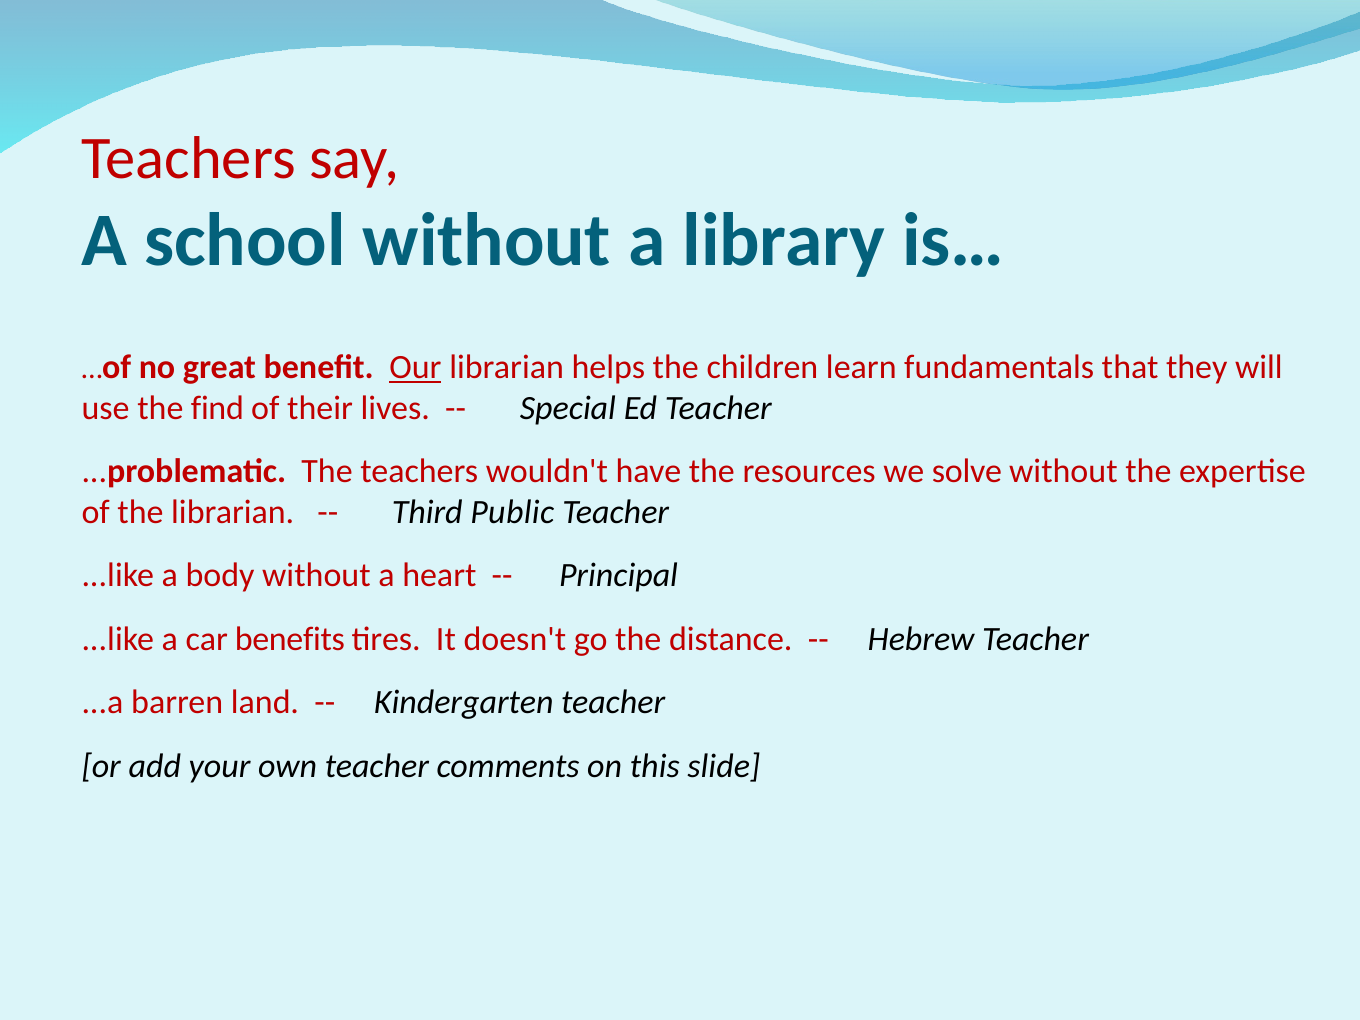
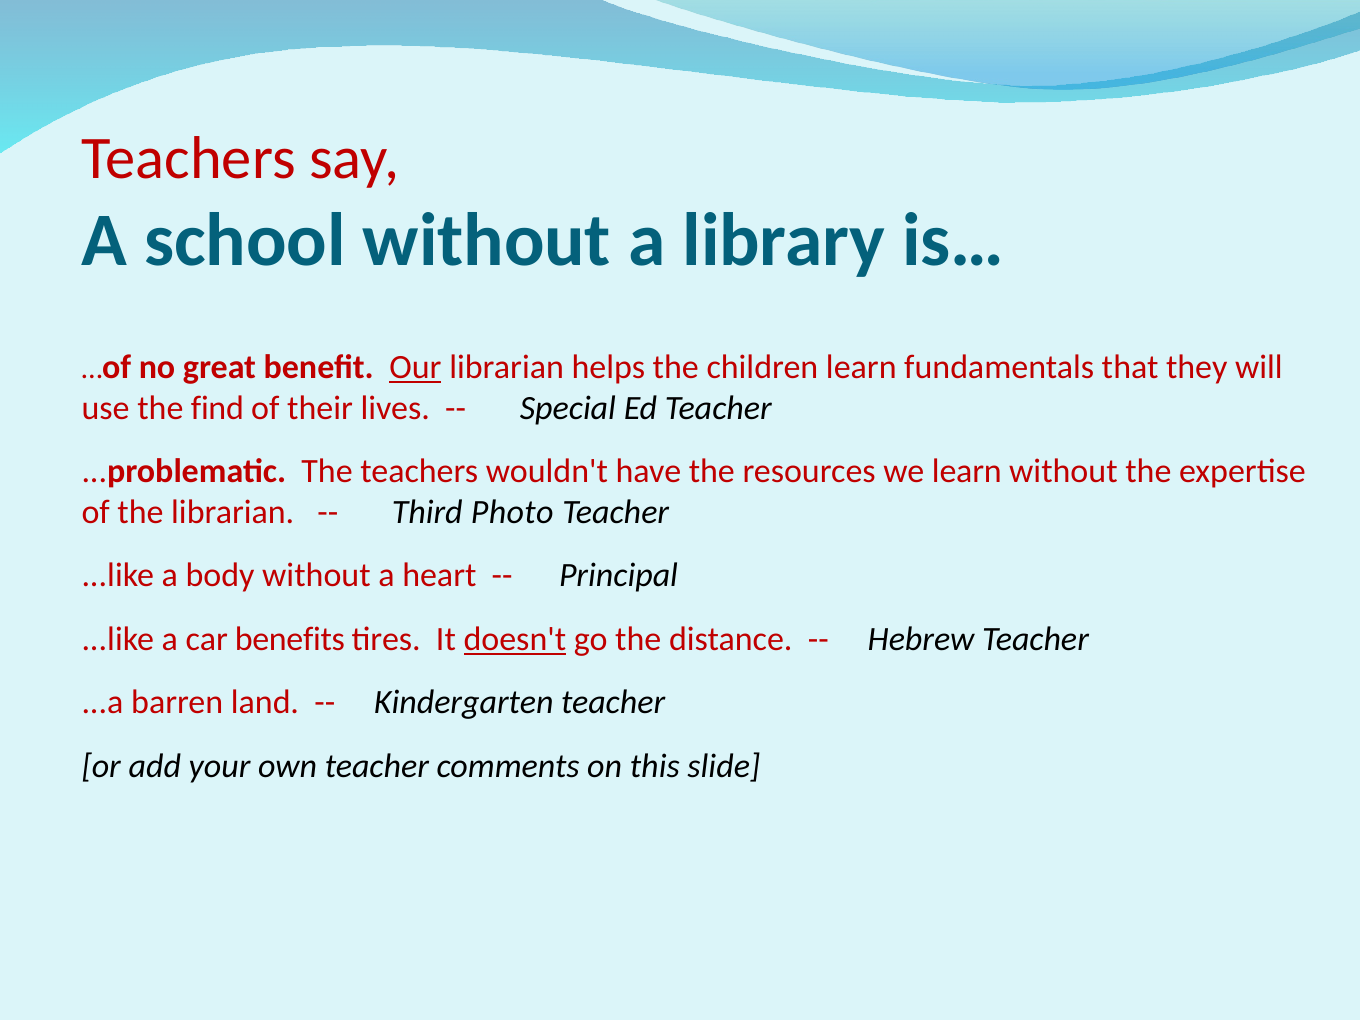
we solve: solve -> learn (967, 472)
Public: Public -> Photo (512, 512)
doesn't underline: none -> present (515, 639)
